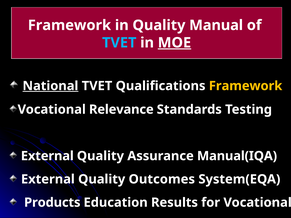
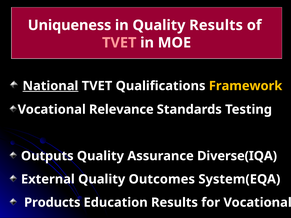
Framework: Framework -> Uniqueness (70, 25)
Quality Manual: Manual -> Results (216, 25)
TVET colour: light blue -> pink (119, 43)
MOE underline: present -> none (174, 43)
External: External -> Outputs (47, 156)
Manual(IQA: Manual(IQA -> Diverse(IQA (237, 156)
